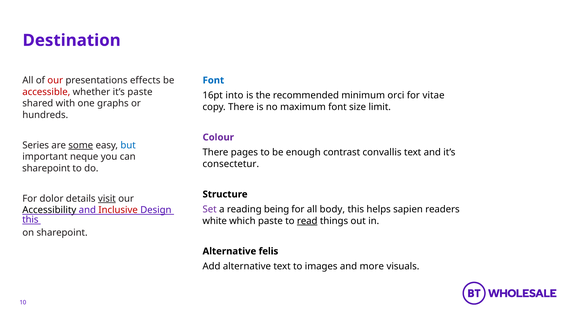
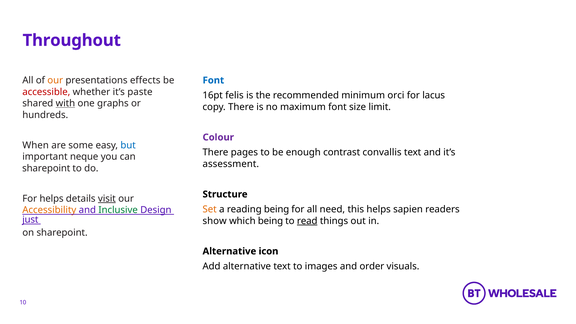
Destination: Destination -> Throughout (72, 40)
our colour: red -> orange (55, 80)
into: into -> felis (234, 95)
vitae: vitae -> lacus (434, 95)
with underline: none -> present (65, 103)
Series: Series -> When (36, 145)
some underline: present -> none (81, 145)
consectetur: consectetur -> assessment (231, 164)
For dolor: dolor -> helps (52, 199)
Set colour: purple -> orange (210, 209)
body: body -> need (332, 209)
Accessibility colour: black -> orange (49, 210)
Inclusive colour: red -> green (118, 210)
this: this -> just (30, 220)
white: white -> show (215, 221)
which paste: paste -> being (270, 221)
felis: felis -> icon (268, 251)
more: more -> order (372, 266)
